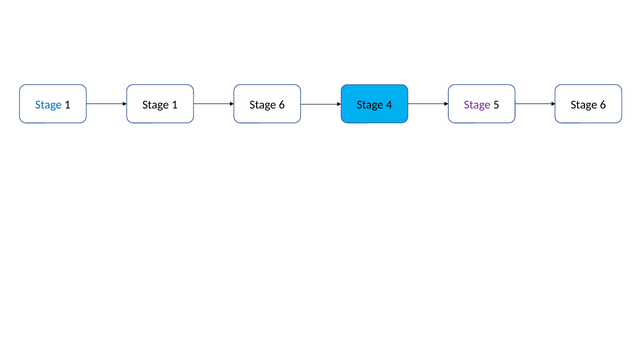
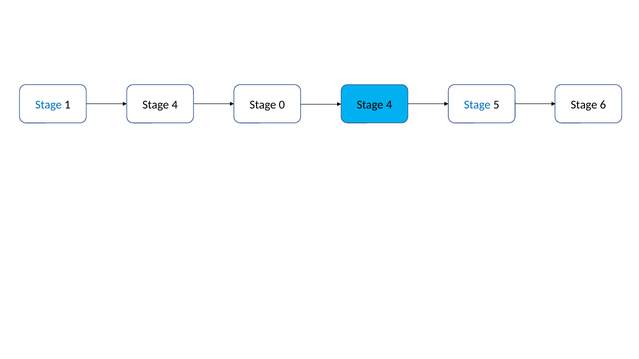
1: 1 -> 4 (175, 105)
1 Stage 6: 6 -> 0 (282, 105)
Stage colour: purple -> blue (477, 105)
